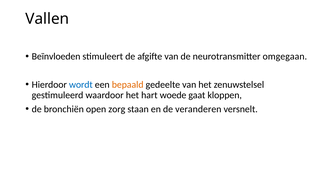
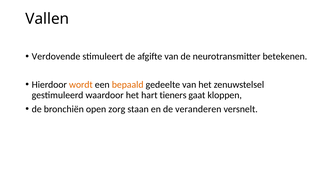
Beïnvloeden: Beïnvloeden -> Verdovende (56, 56)
omgegaan: omgegaan -> betekenen (285, 56)
wordt colour: blue -> orange (81, 84)
woede: woede -> tieners (173, 95)
